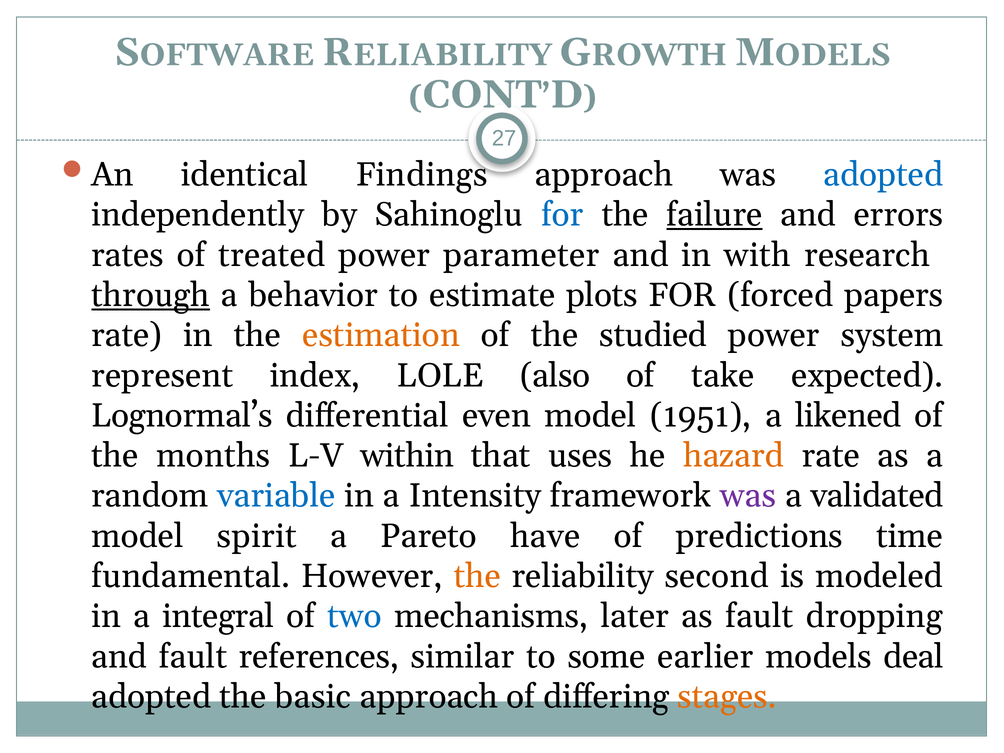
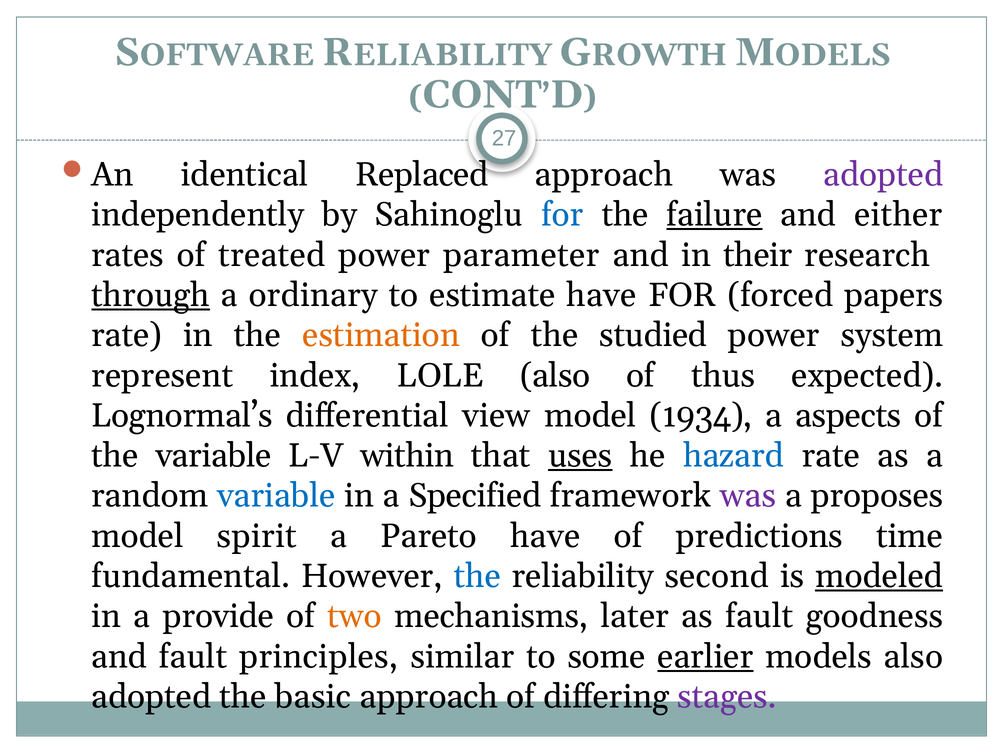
Findings: Findings -> Replaced (422, 175)
adopted colour: blue -> purple (883, 175)
errors: errors -> either (898, 215)
with: with -> their (758, 255)
behavior: behavior -> ordinary (313, 295)
estimate plots: plots -> have (602, 295)
take: take -> thus (723, 375)
even: even -> view (496, 416)
1951: 1951 -> 1934 (701, 416)
likened: likened -> aspects (848, 416)
the months: months -> variable (214, 456)
uses underline: none -> present (580, 456)
hazard colour: orange -> blue (734, 456)
Intensity: Intensity -> Specified (475, 496)
validated: validated -> proposes (877, 496)
the colour: orange -> blue (477, 576)
modeled underline: none -> present (879, 576)
integral: integral -> provide (218, 616)
two colour: blue -> orange (355, 616)
dropping: dropping -> goodness (874, 616)
references: references -> principles (319, 657)
earlier underline: none -> present (705, 657)
models deal: deal -> also (913, 657)
stages colour: orange -> purple (727, 697)
